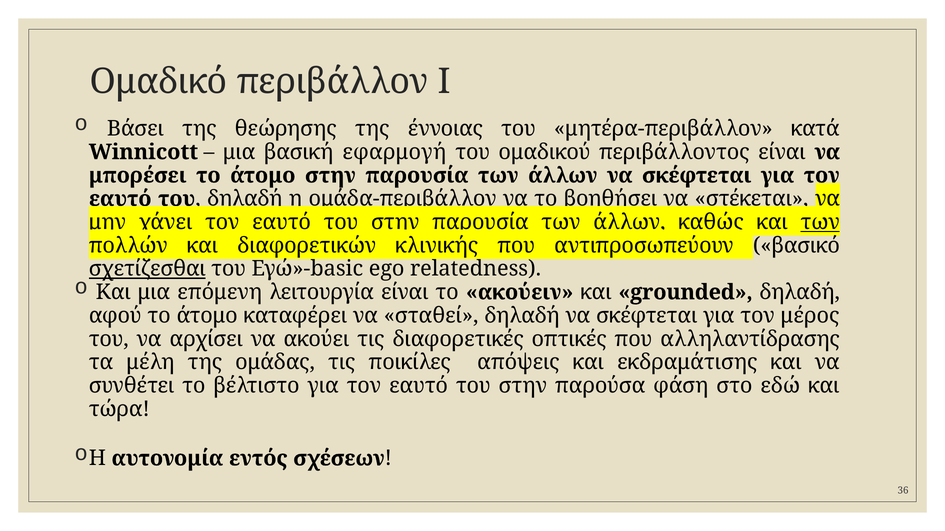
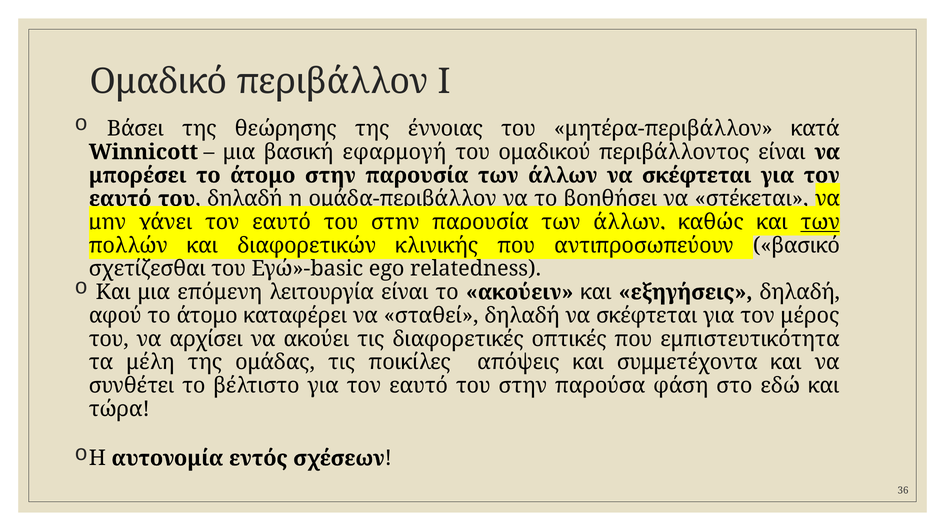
σχετίζεσθαι underline: present -> none (147, 269)
grounded: grounded -> εξηγήσεις (686, 293)
αλληλαντίδρασης: αλληλαντίδρασης -> εμπιστευτικότητα (750, 339)
εκδραμάτισης: εκδραμάτισης -> συμμετέχοντα (687, 363)
